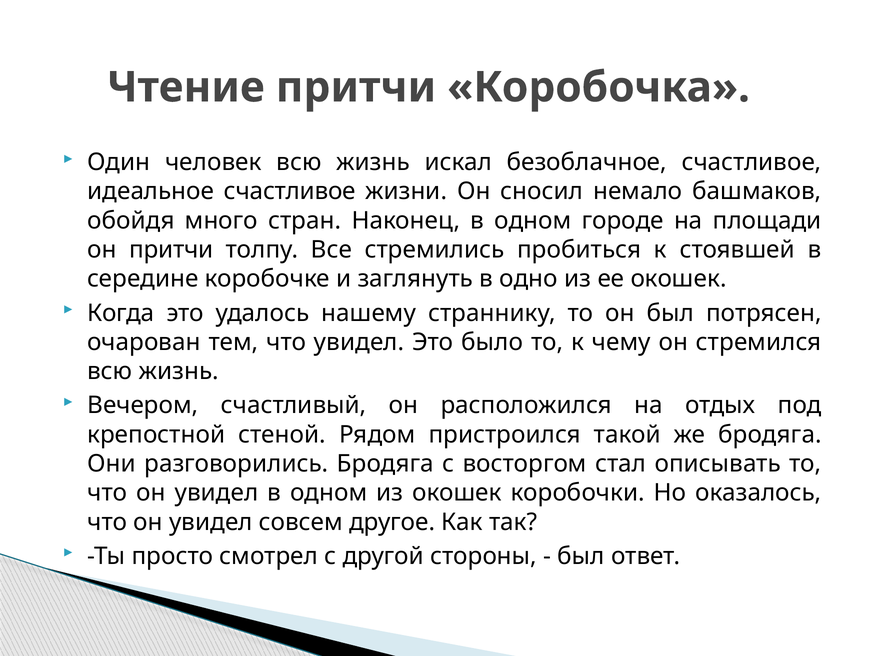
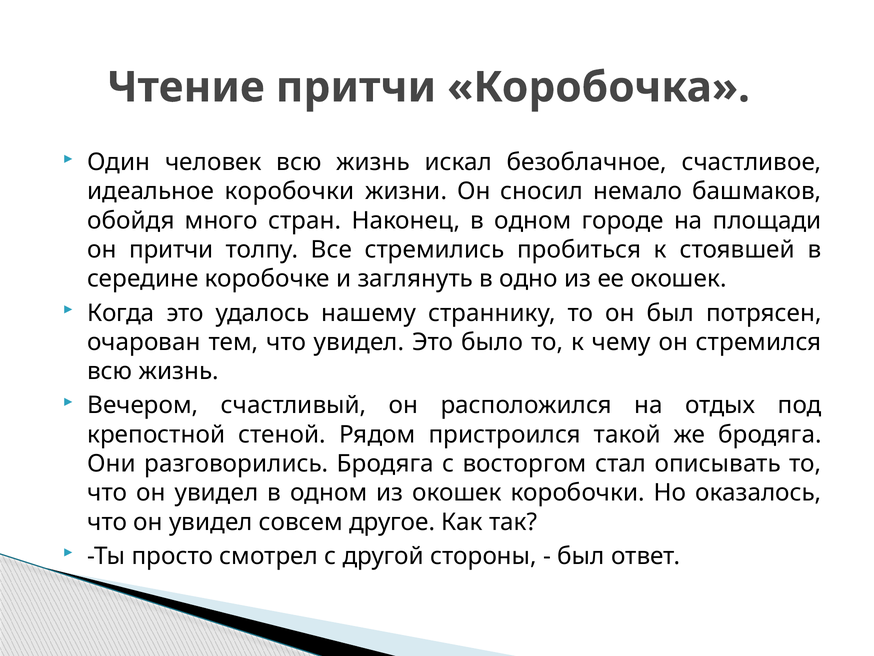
идеальное счастливое: счастливое -> коробочки (290, 191)
